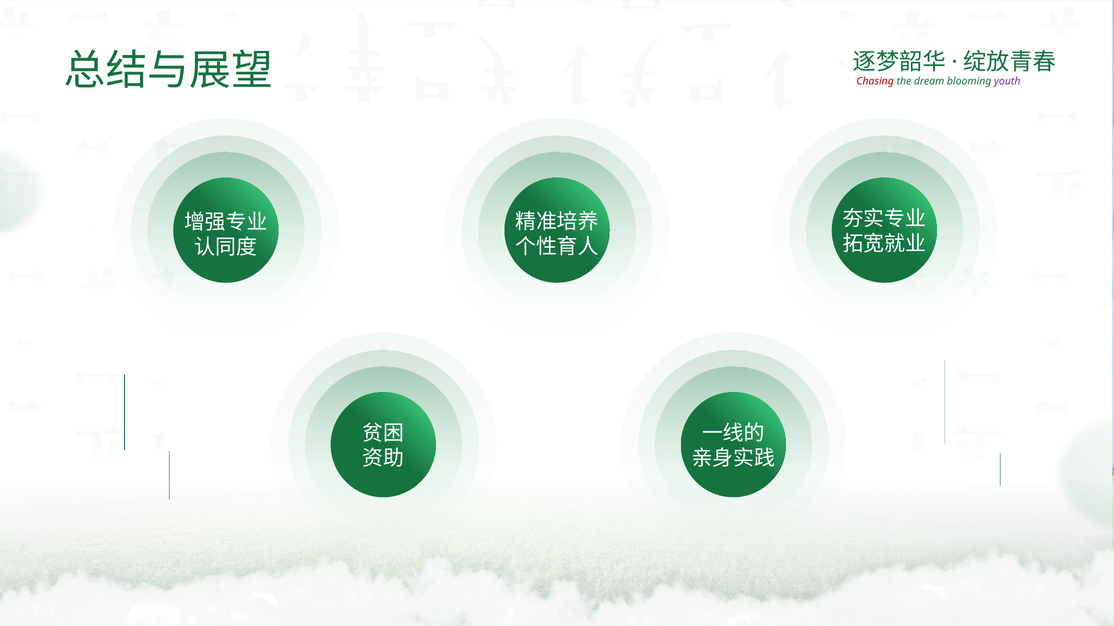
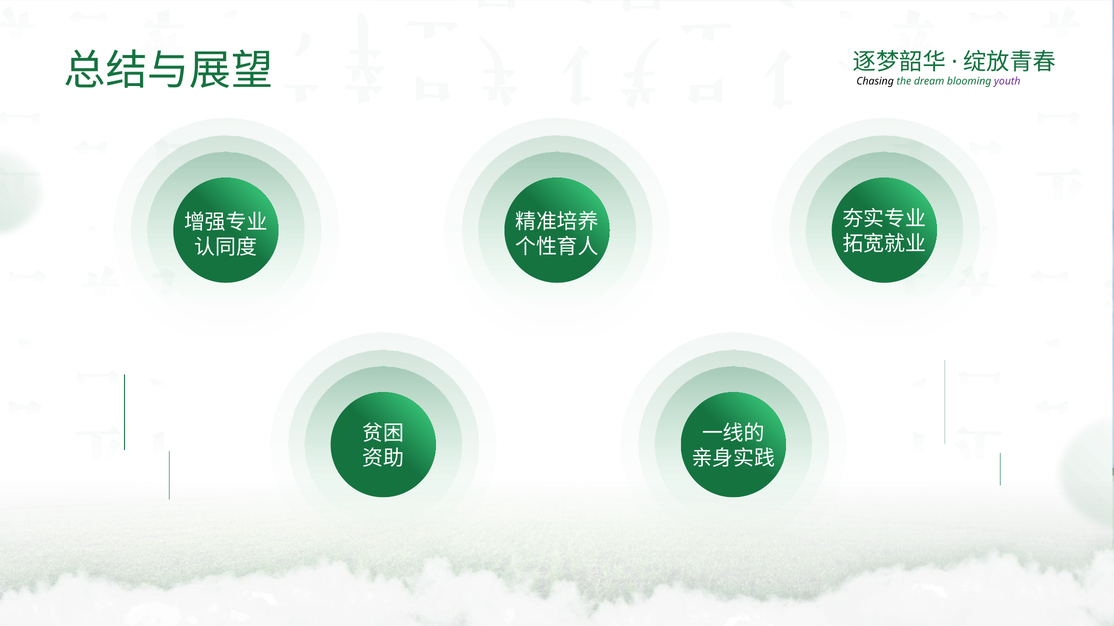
Chasing colour: red -> black (875, 82)
